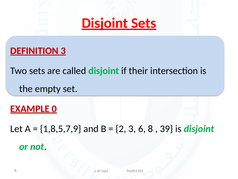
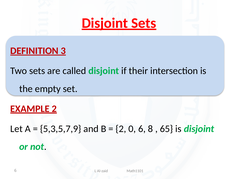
EXAMPLE 0: 0 -> 2 (54, 108)
1,8,5,7,9: 1,8,5,7,9 -> 5,3,5,7,9 (61, 128)
2 3: 3 -> 0 (132, 128)
39: 39 -> 65 (166, 128)
